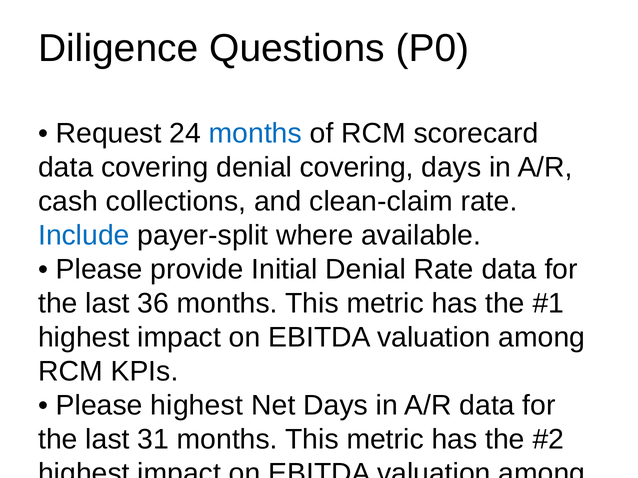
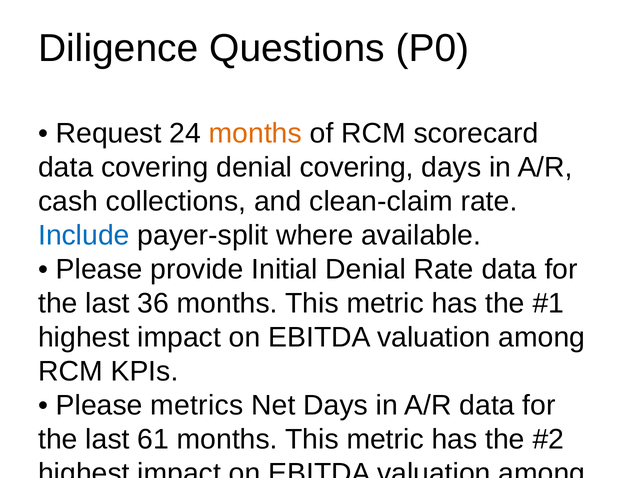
months colour: blue -> orange (255, 134)
Please highest: highest -> metrics (197, 406)
31: 31 -> 61 (153, 440)
